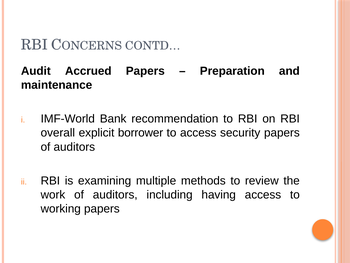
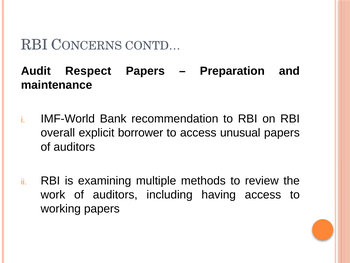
Accrued: Accrued -> Respect (88, 71)
security: security -> unusual (240, 133)
